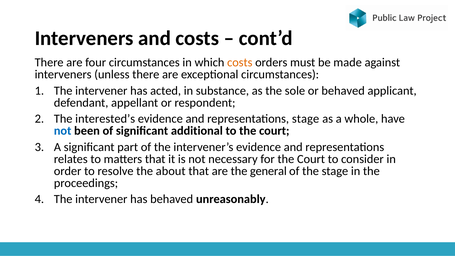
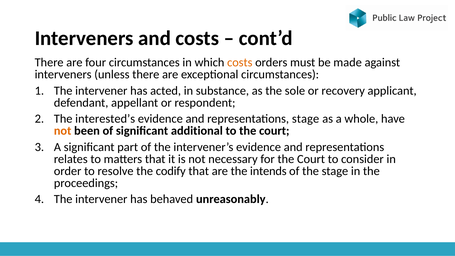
or behaved: behaved -> recovery (343, 91)
not colour: blue -> orange (63, 131)
about: about -> codify (171, 171)
general: general -> intends (268, 171)
